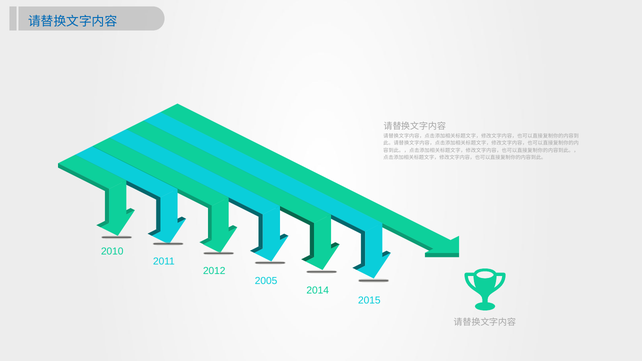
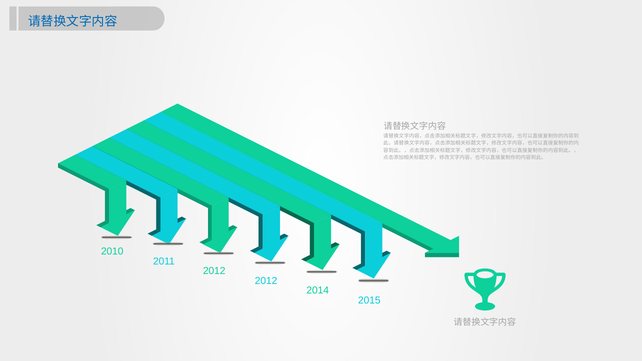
2005: 2005 -> 2012 (266, 281)
